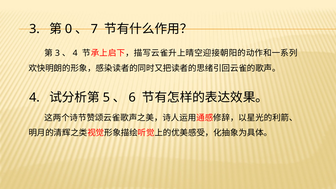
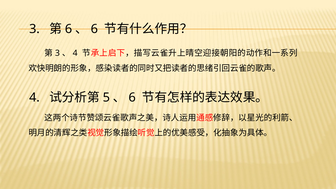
0: 0 -> 6 (69, 29)
7: 7 -> 6 (94, 29)
